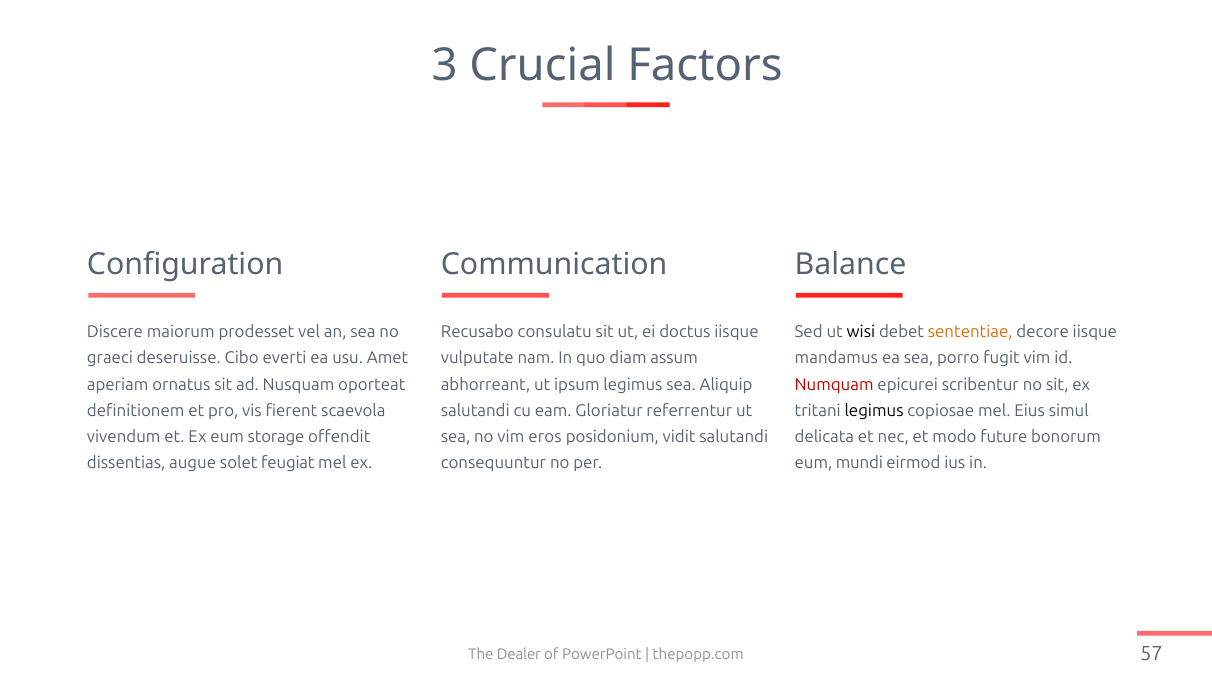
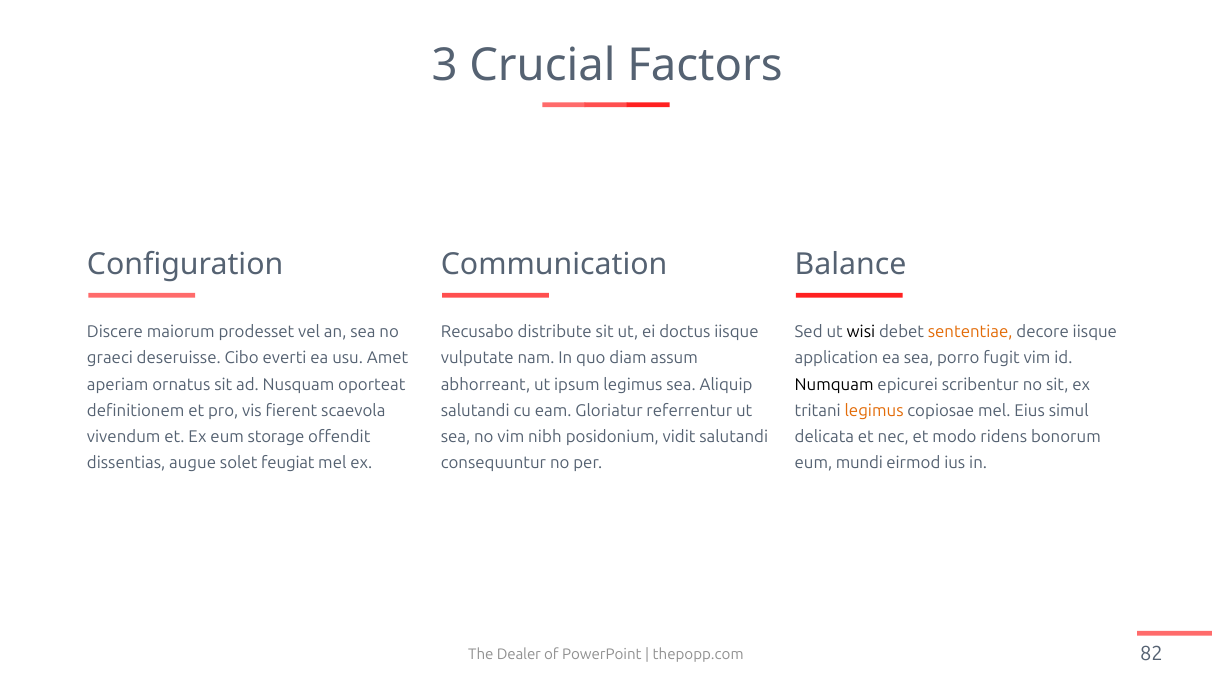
consulatu: consulatu -> distribute (555, 332)
mandamus: mandamus -> application (836, 358)
Numquam colour: red -> black (834, 384)
legimus colour: black -> orange (874, 411)
eros: eros -> nibh (545, 437)
future: future -> ridens (1004, 437)
57: 57 -> 82 (1151, 654)
